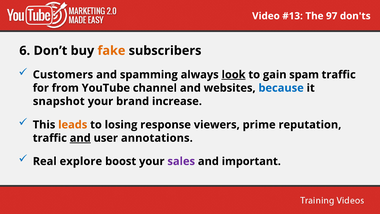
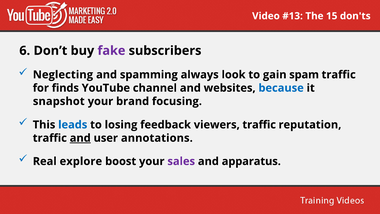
97: 97 -> 15 (332, 16)
fake colour: orange -> purple (111, 51)
Customers: Customers -> Neglecting (63, 75)
look underline: present -> none (234, 75)
from: from -> finds (65, 88)
increase: increase -> focusing (177, 101)
leads colour: orange -> blue (73, 125)
response: response -> feedback (166, 125)
viewers prime: prime -> traffic (259, 125)
important: important -> apparatus (251, 161)
